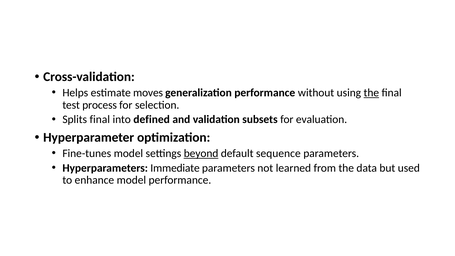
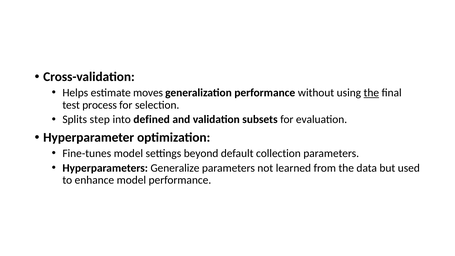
Splits final: final -> step (100, 120)
beyond underline: present -> none (201, 153)
sequence: sequence -> collection (278, 153)
Immediate: Immediate -> Generalize (175, 168)
